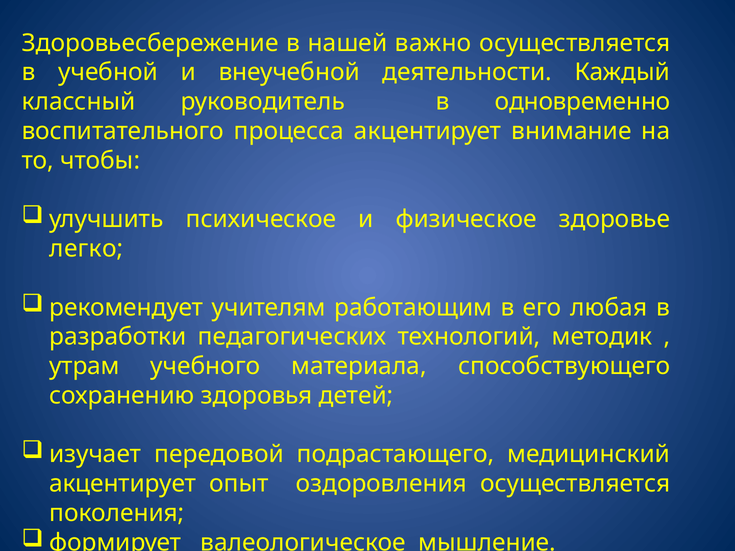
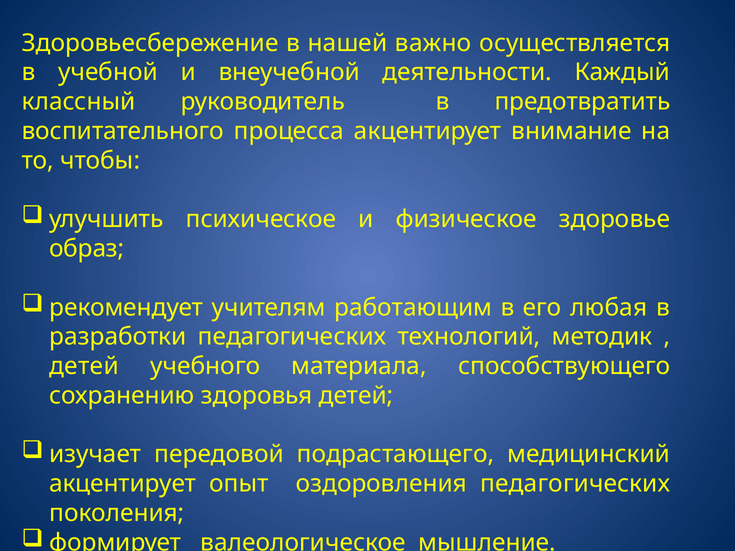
одновременно: одновременно -> предотвратить (583, 102)
легко: легко -> образ (87, 249)
утрам: утрам -> детей (84, 366)
оздоровления осуществляется: осуществляется -> педагогических (575, 484)
